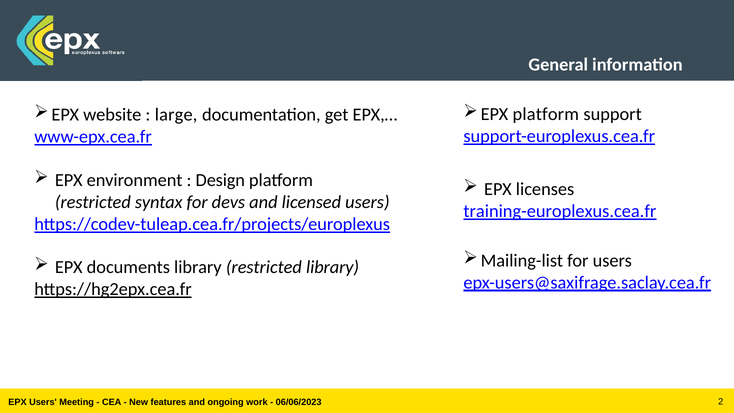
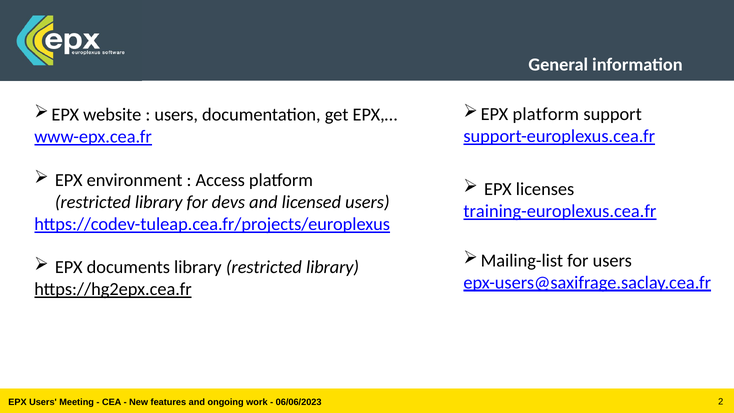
large: large -> users (176, 115)
Design: Design -> Access (220, 180)
syntax: syntax -> library (159, 202)
